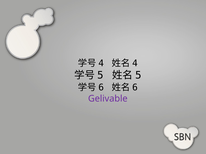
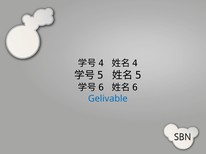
Gelivable colour: purple -> blue (108, 99)
